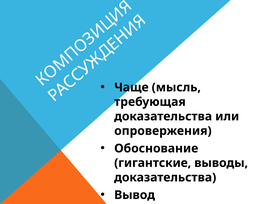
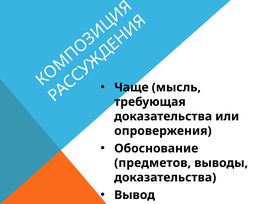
гигантские: гигантские -> предметов (153, 164)
